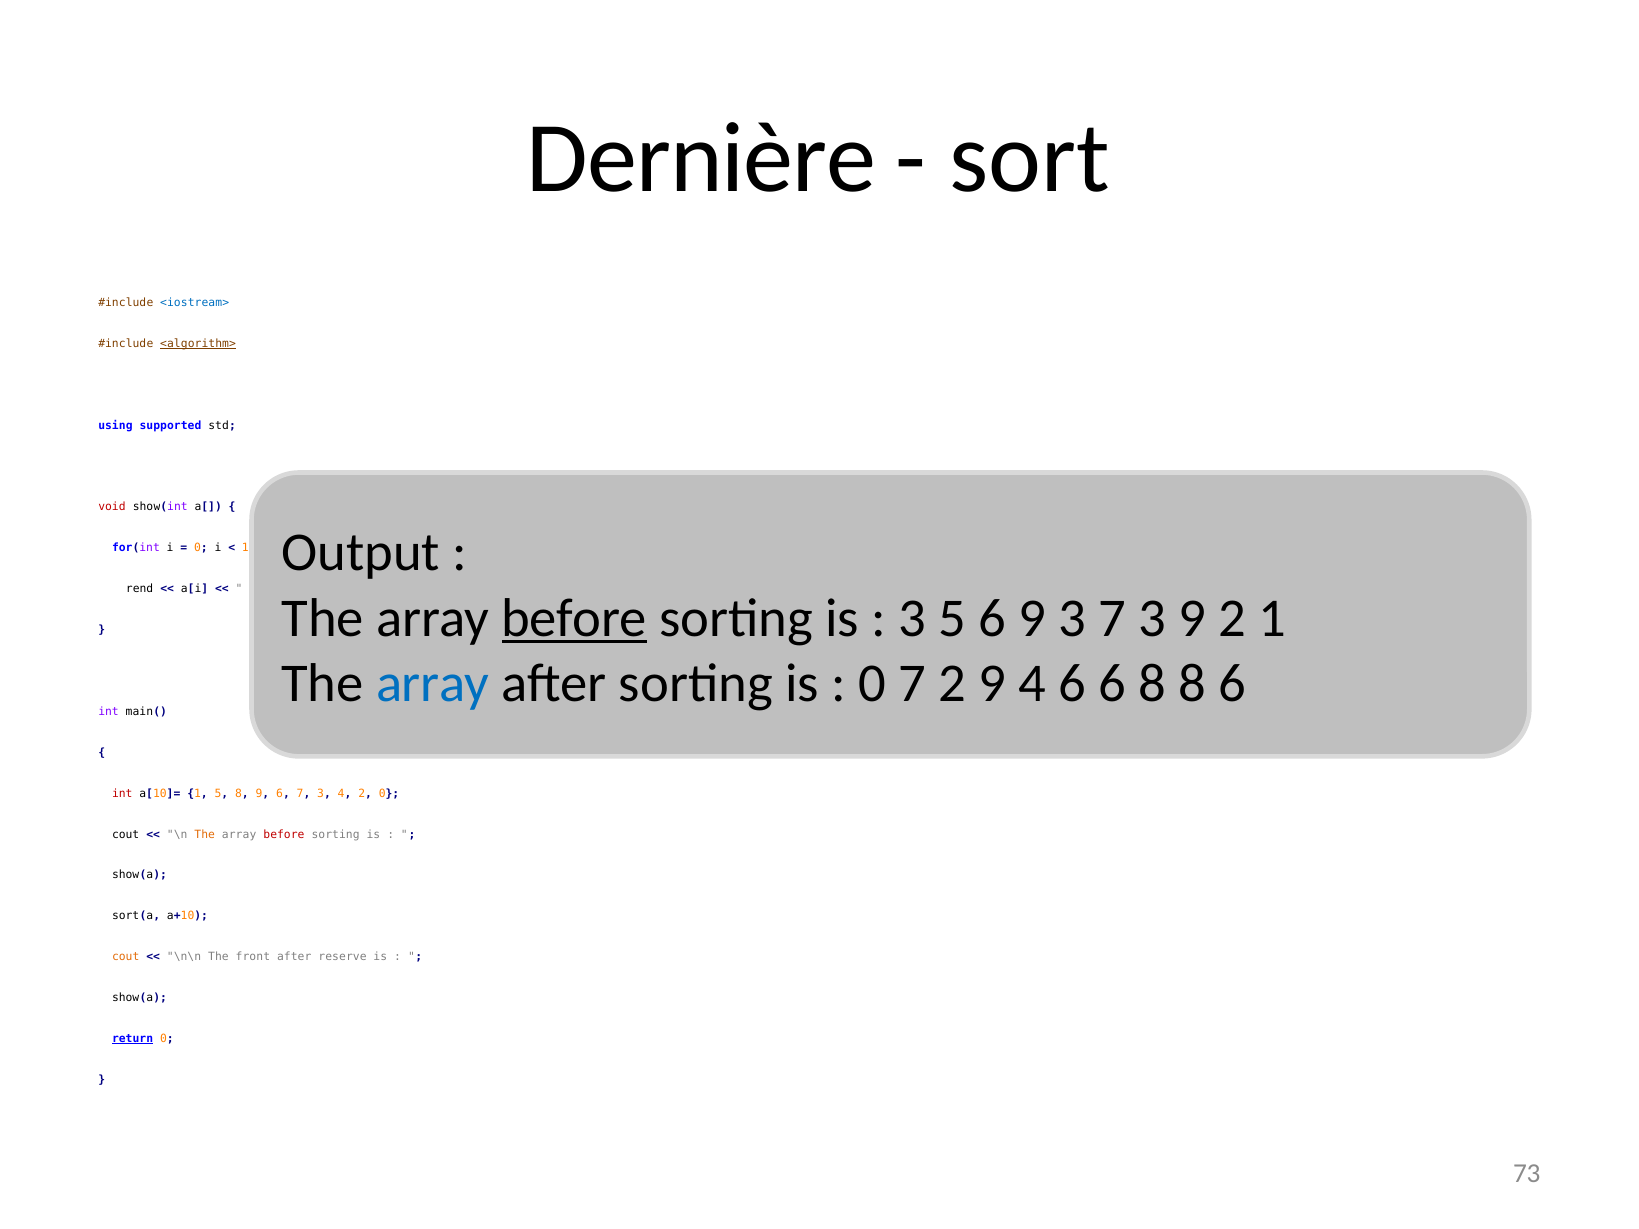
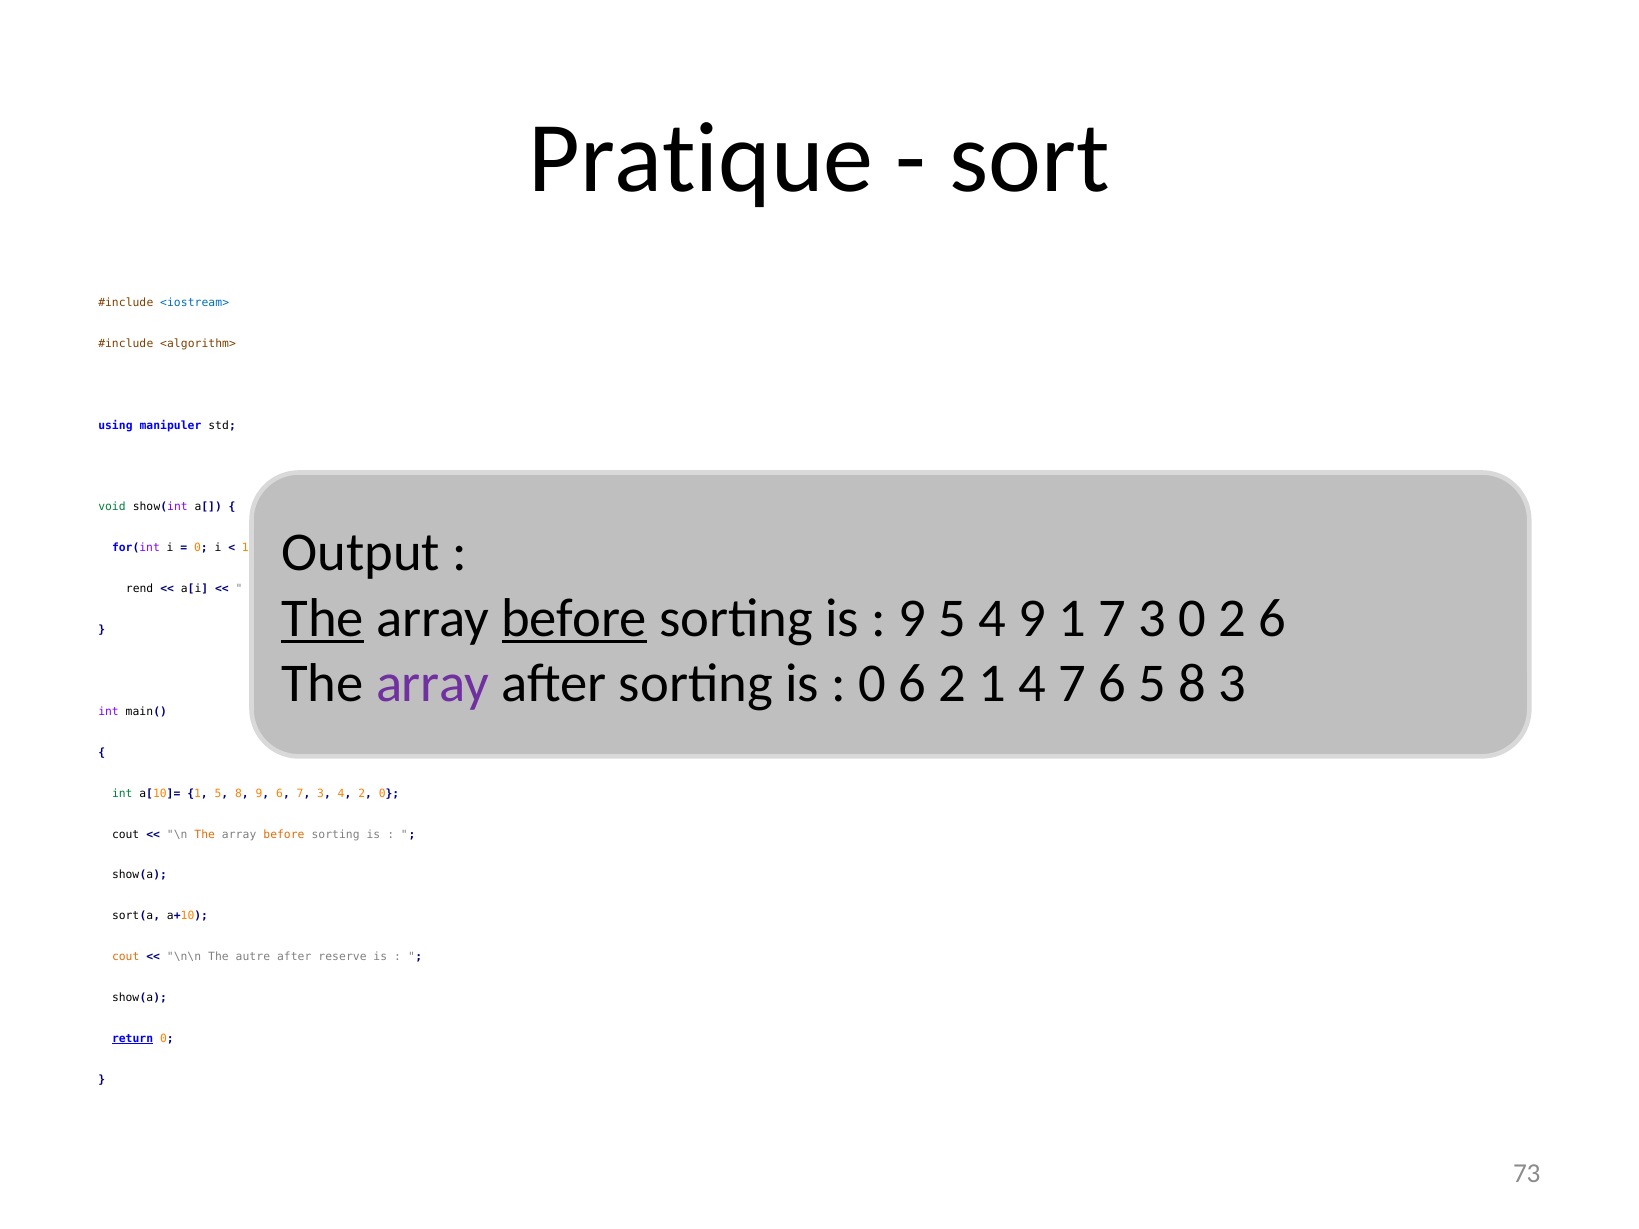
Dernière: Dernière -> Pratique (701, 159)
<algorithm> underline: present -> none (198, 344)
supported: supported -> manipuler (170, 425)
void colour: red -> green (112, 507)
The underline: none -> present (323, 618)
3: 3 -> 9 (912, 618)
5 6: 6 -> 4 (992, 618)
9 3: 3 -> 1 (1072, 618)
3 9: 9 -> 0 (1192, 618)
2 1: 1 -> 6 (1272, 618)
array colour: blue -> purple (433, 684)
0 7: 7 -> 6 (912, 684)
2 9: 9 -> 1 (992, 684)
4 6: 6 -> 7 (1072, 684)
6 8: 8 -> 5 (1152, 684)
8 6: 6 -> 3 (1232, 684)
int colour: red -> green (122, 794)
before colour: red -> orange (284, 834)
front: front -> autre (253, 957)
